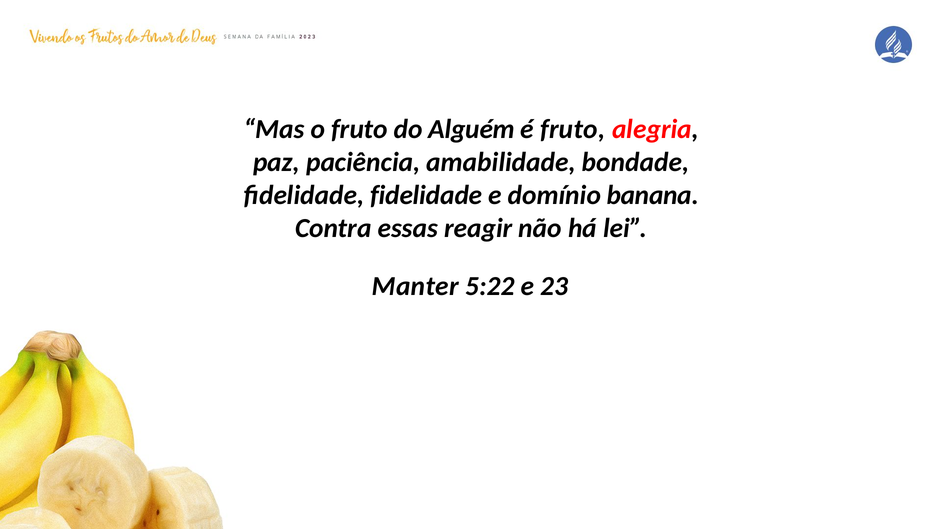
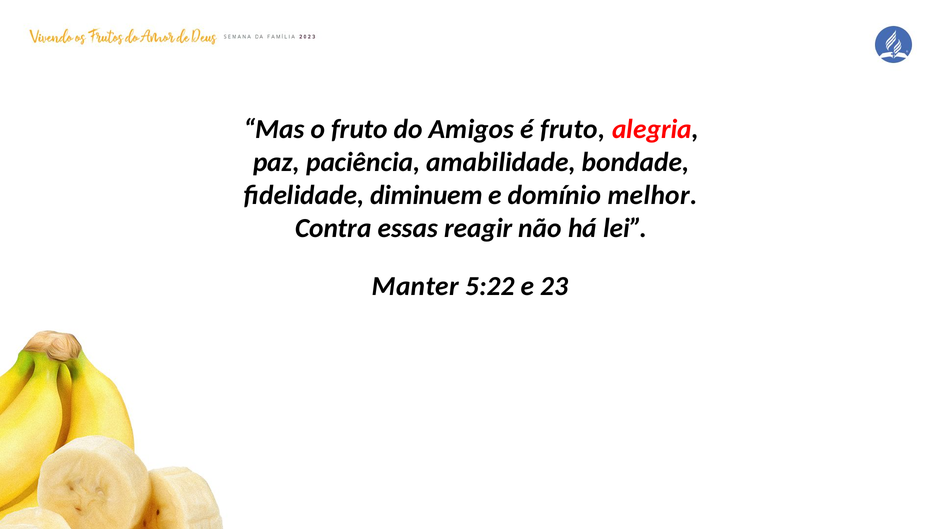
Alguém: Alguém -> Amigos (471, 129)
fidelidade fidelidade: fidelidade -> diminuem (426, 195)
banana: banana -> melhor (653, 195)
